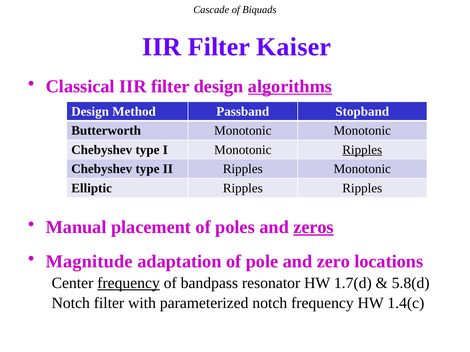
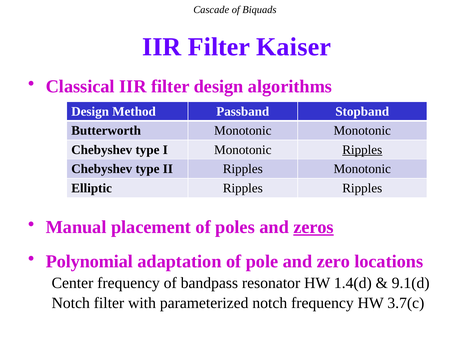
algorithms underline: present -> none (290, 87)
Magnitude: Magnitude -> Polynomial (89, 262)
frequency underline: present -> none (129, 283)
1.7(d: 1.7(d -> 1.4(d (353, 283)
5.8(d: 5.8(d -> 9.1(d (411, 283)
1.4(c: 1.4(c -> 3.7(c (406, 303)
